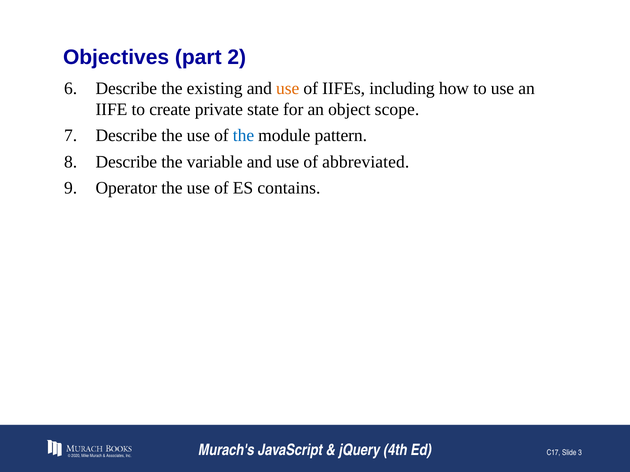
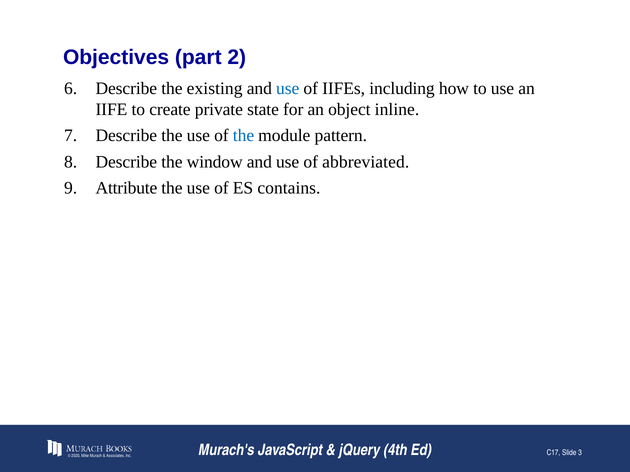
use colour: orange -> blue (288, 88)
scope: scope -> inline (397, 109)
variable: variable -> window (215, 162)
Operator: Operator -> Attribute (126, 188)
